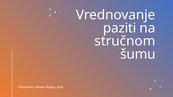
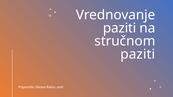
šumu: šumu -> paziti (138, 54)
